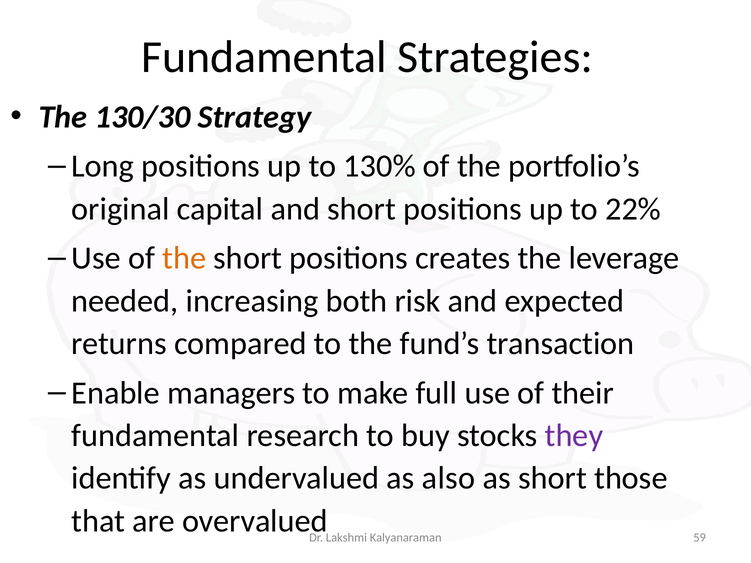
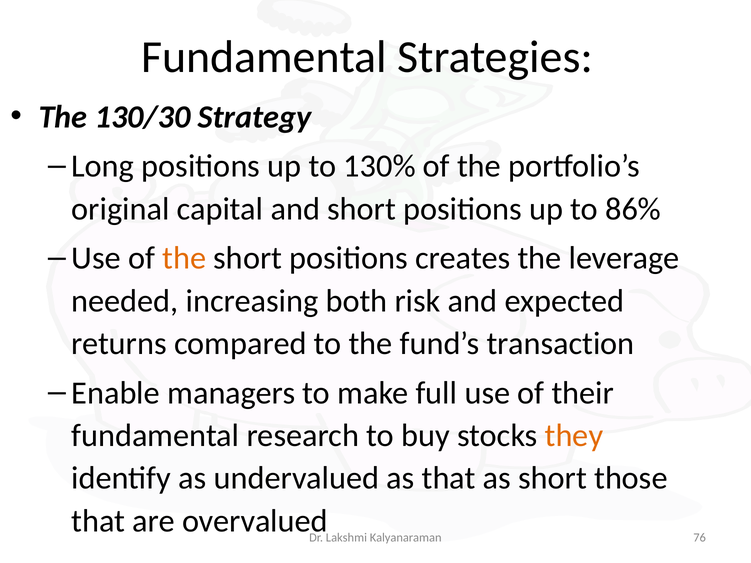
22%: 22% -> 86% (633, 209)
they colour: purple -> orange (574, 436)
as also: also -> that (449, 479)
59: 59 -> 76 (700, 538)
